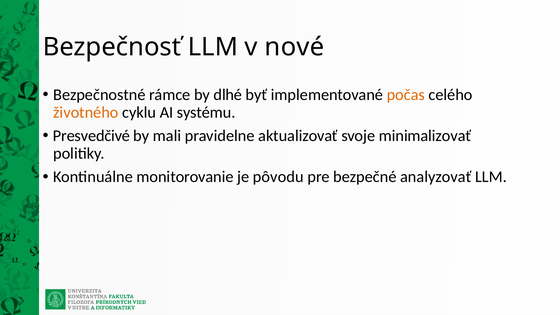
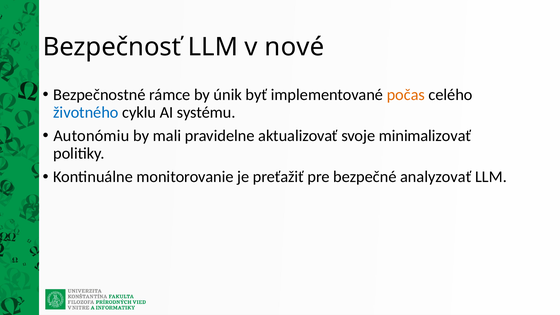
dlhé: dlhé -> únik (228, 95)
životného colour: orange -> blue (86, 112)
Presvedčivé: Presvedčivé -> Autonómiu (91, 136)
pôvodu: pôvodu -> preťažiť (278, 177)
